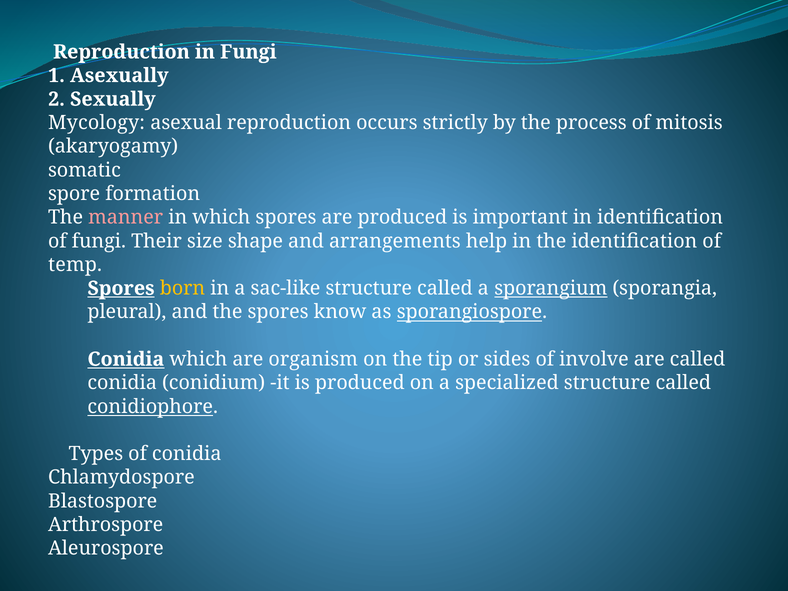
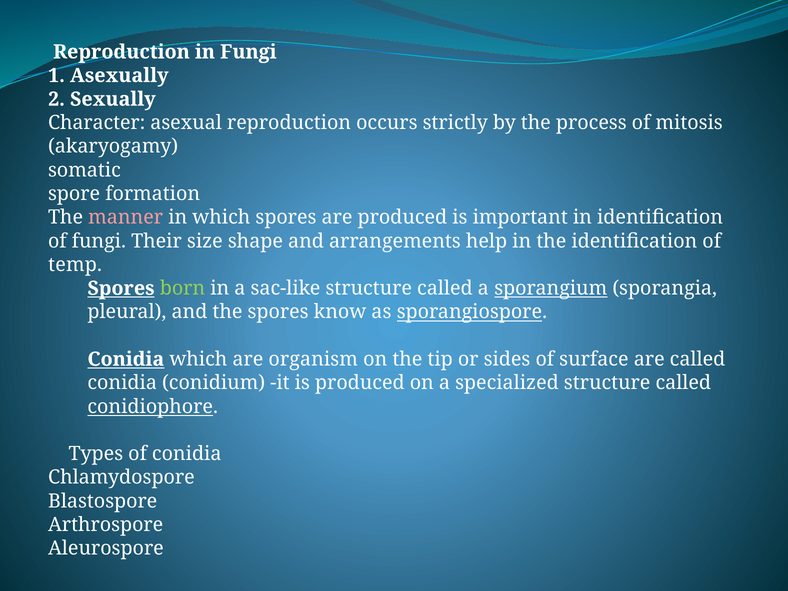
Mycology: Mycology -> Character (97, 123)
born colour: yellow -> light green (182, 288)
involve: involve -> surface (594, 359)
